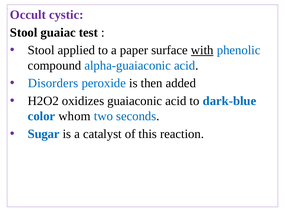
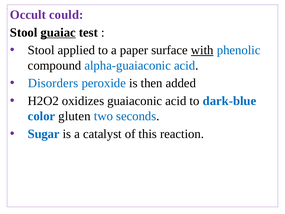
cystic: cystic -> could (66, 15)
guaiac underline: none -> present (58, 32)
whom: whom -> gluten (75, 116)
